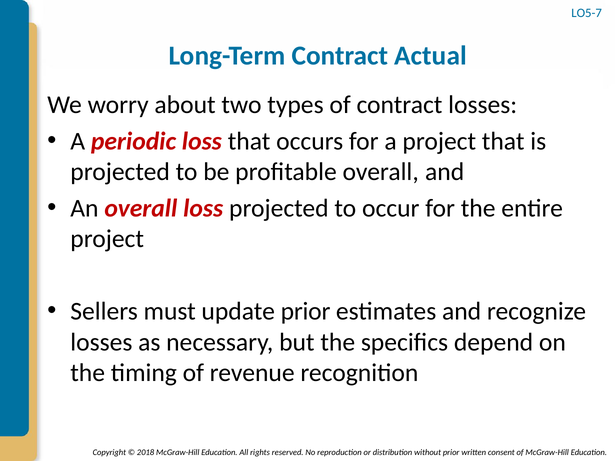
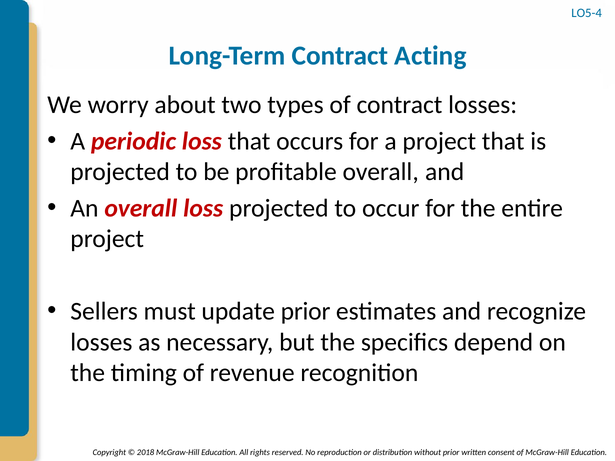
LO5-7: LO5-7 -> LO5-4 (587, 13)
Actual: Actual -> Acting (431, 56)
